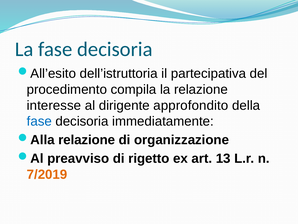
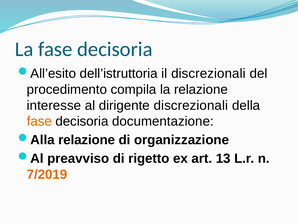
il partecipativa: partecipativa -> discrezionali (208, 73)
dirigente approfondito: approfondito -> discrezionali (191, 105)
fase colour: blue -> orange (39, 121)
immediatamente: immediatamente -> documentazione (163, 121)
